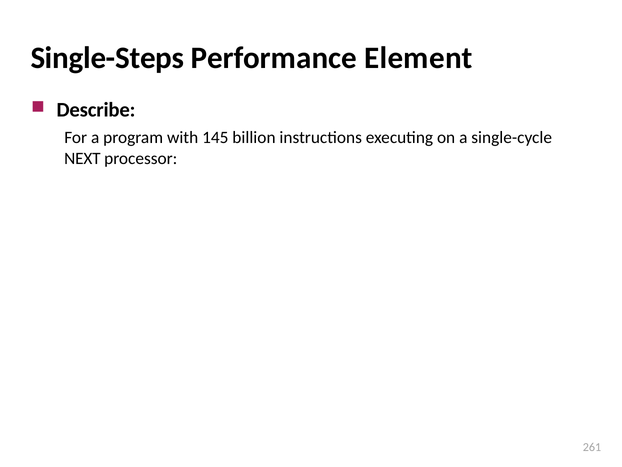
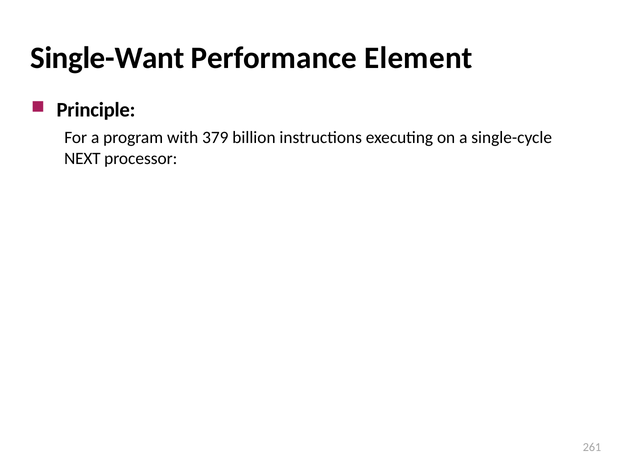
Single-Steps: Single-Steps -> Single-Want (107, 58)
Describe: Describe -> Principle (96, 110)
145: 145 -> 379 (215, 137)
